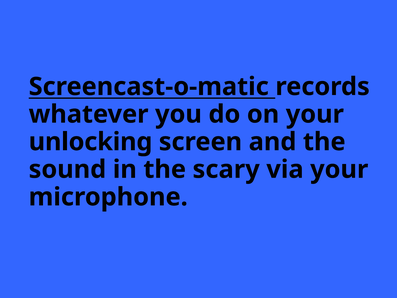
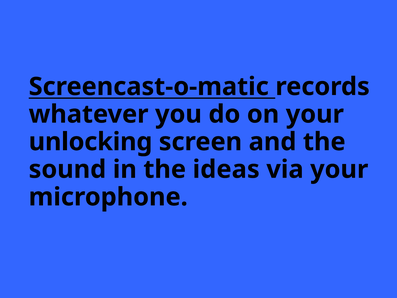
scary: scary -> ideas (226, 169)
